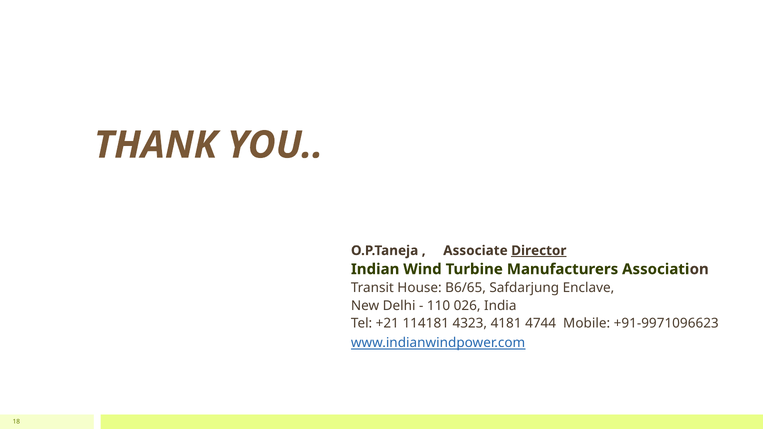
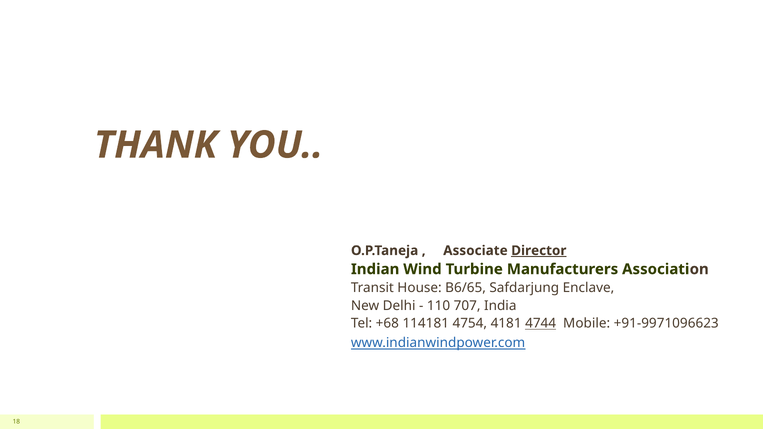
026: 026 -> 707 (467, 306)
+21: +21 -> +68 (387, 323)
4323: 4323 -> 4754 (470, 323)
4744 underline: none -> present (541, 323)
